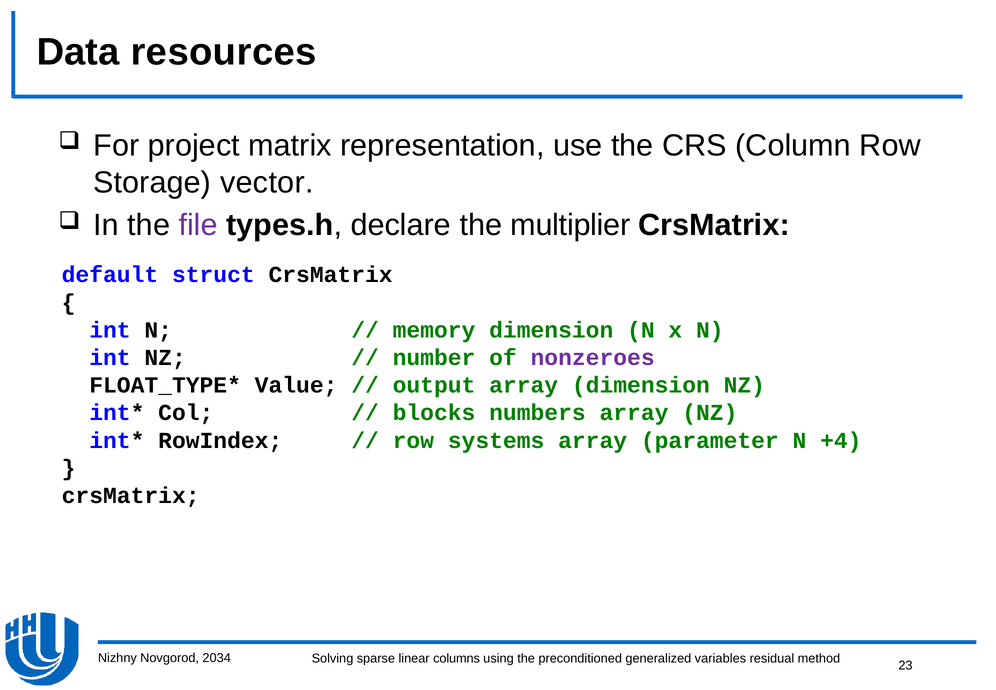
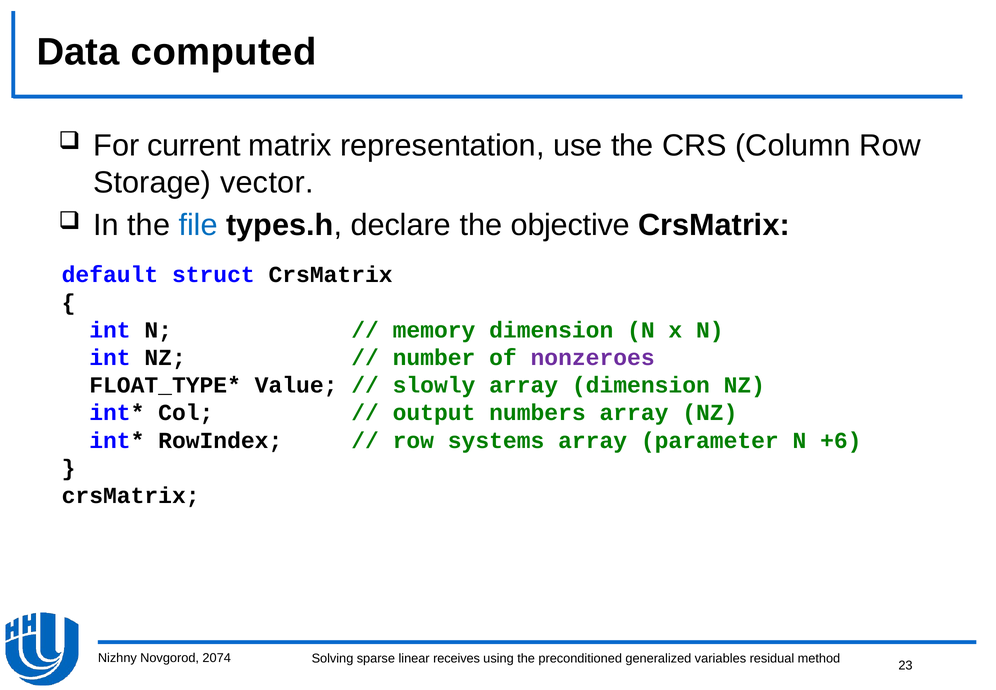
resources: resources -> computed (224, 52)
project: project -> current (194, 145)
file colour: purple -> blue (198, 225)
multiplier: multiplier -> objective (570, 225)
output: output -> slowly (434, 385)
blocks: blocks -> output (434, 413)
+4: +4 -> +6 (841, 440)
2034: 2034 -> 2074 (217, 658)
columns: columns -> receives (457, 658)
